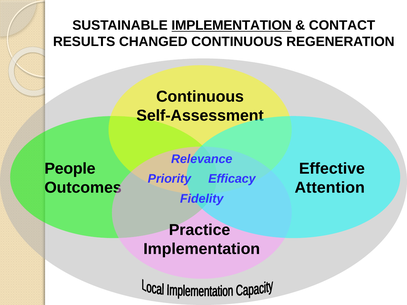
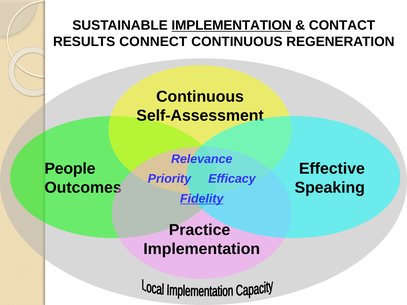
CHANGED: CHANGED -> CONNECT (153, 42)
Attention: Attention -> Speaking (330, 188)
Fidelity underline: none -> present (202, 199)
